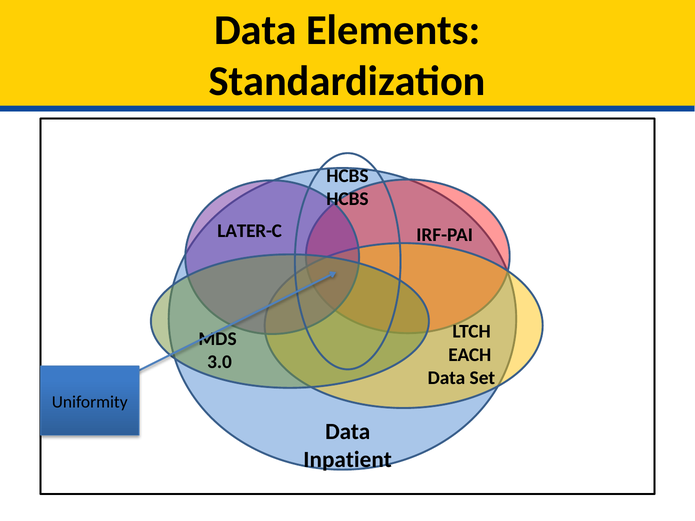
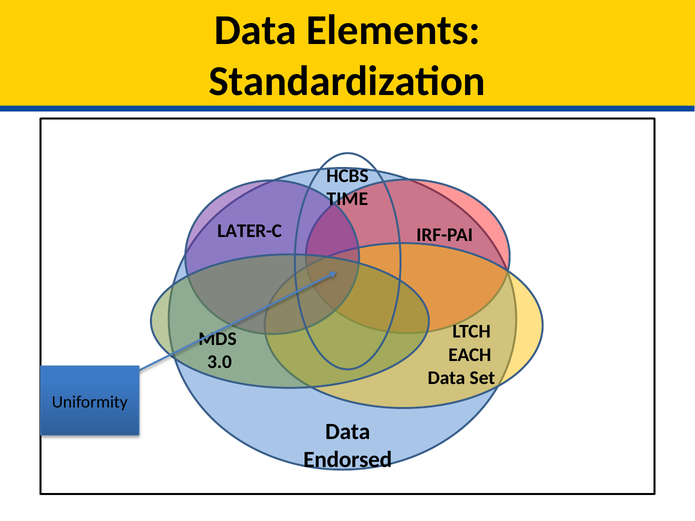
HCBS: HCBS -> TIME (347, 199)
Inpatient: Inpatient -> Endorsed (348, 460)
